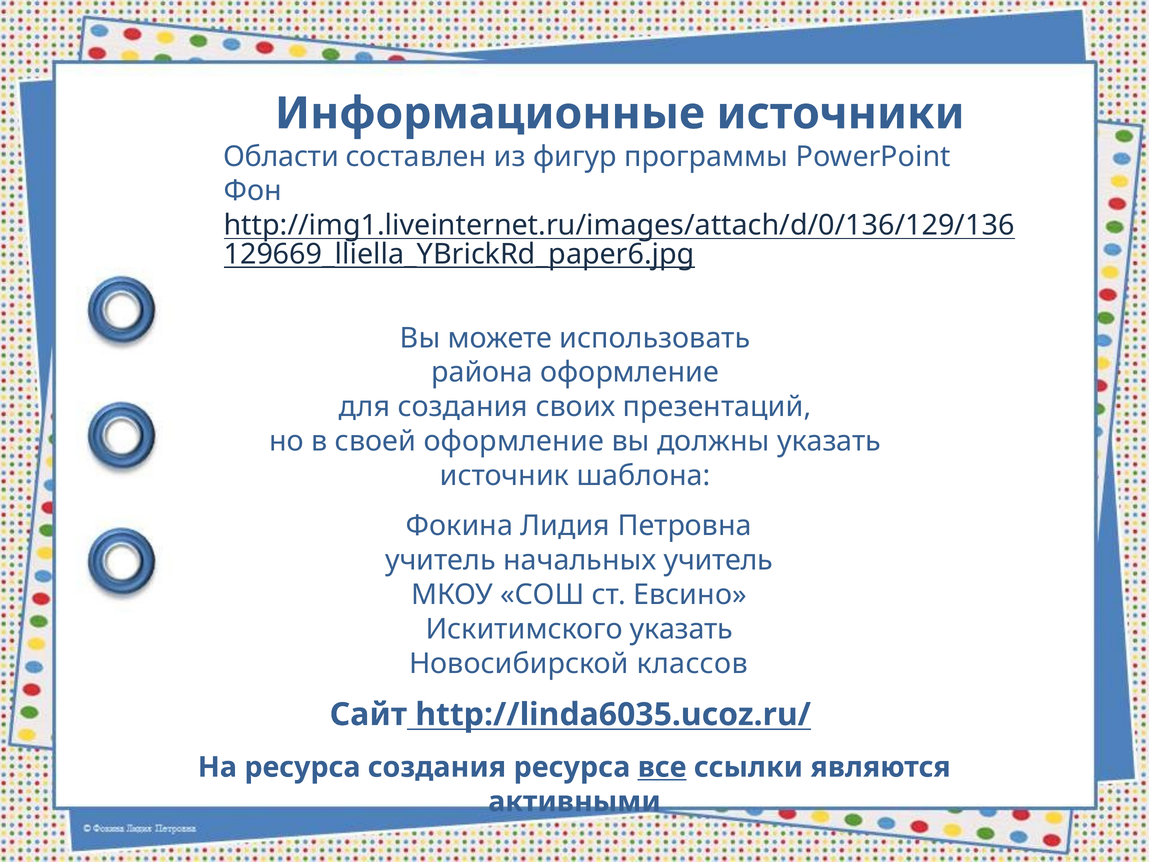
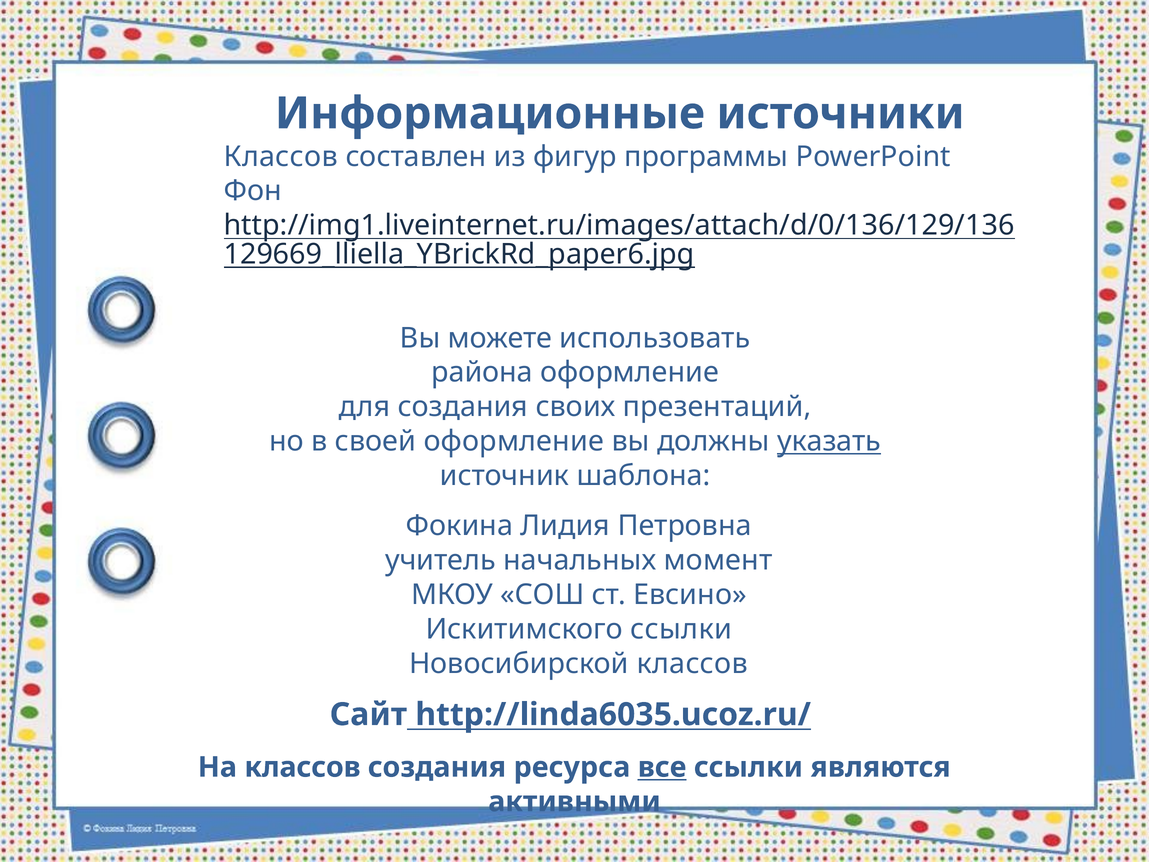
Области: Области -> Классов (281, 156)
указать underline: none -> present (829, 441)
начальных учитель: учитель -> момент (718, 560)
Искитимского указать: указать -> ссылки (681, 629)
На ресурса: ресурса -> классов (302, 767)
